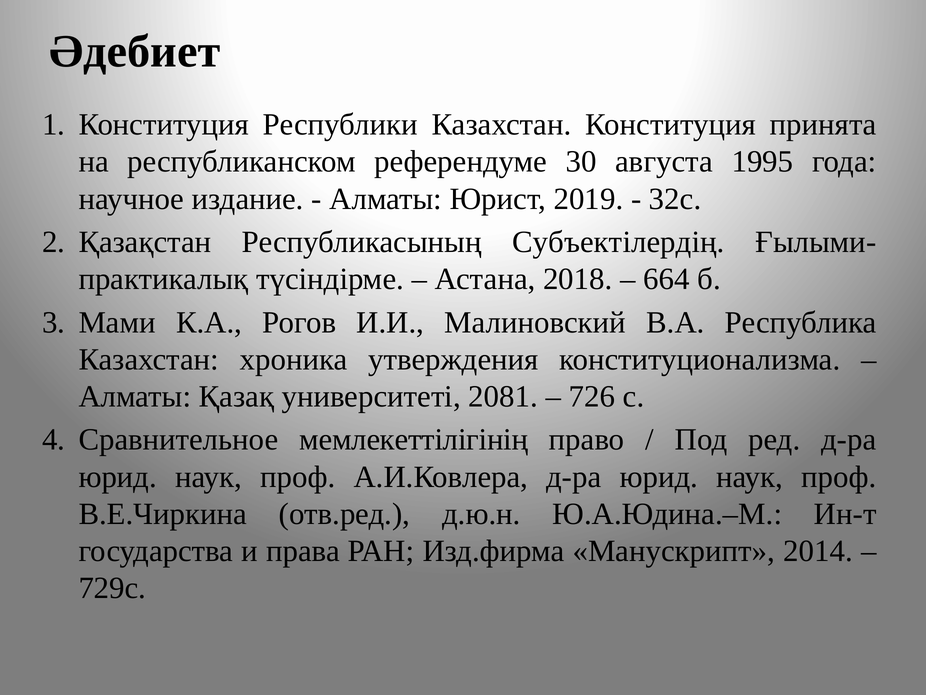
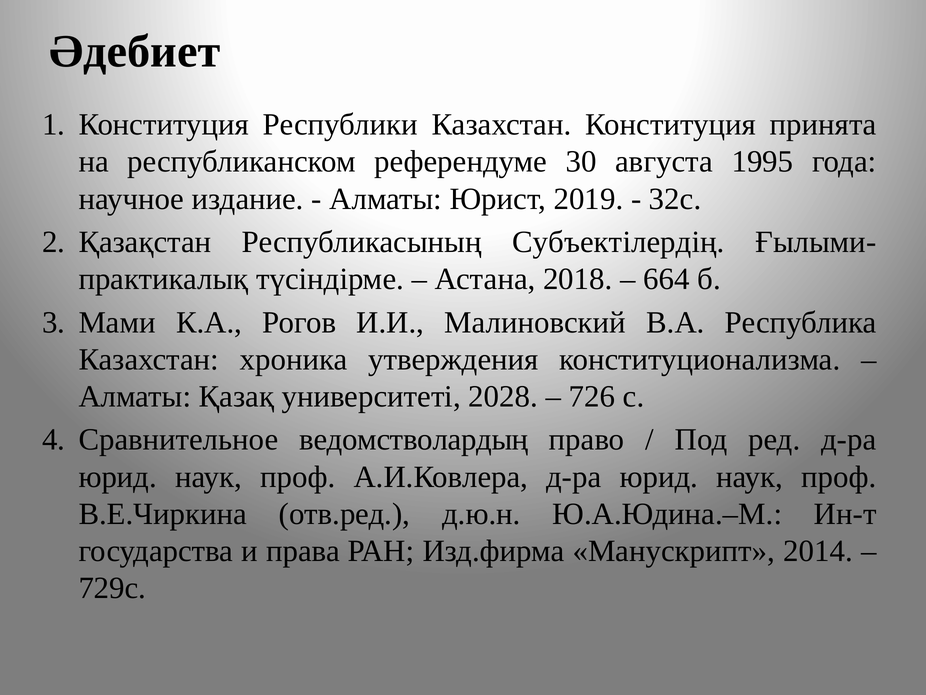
2081: 2081 -> 2028 (503, 396)
мемлекеттілігінің: мемлекеттілігінің -> ведомстволардың (414, 439)
